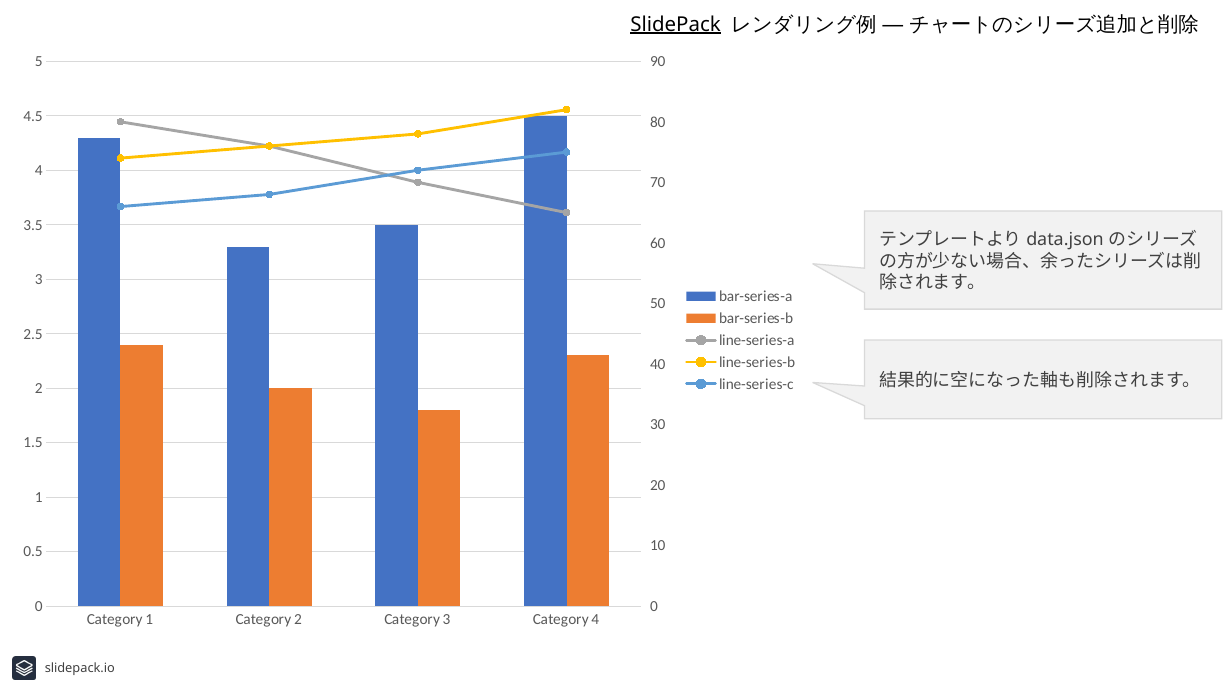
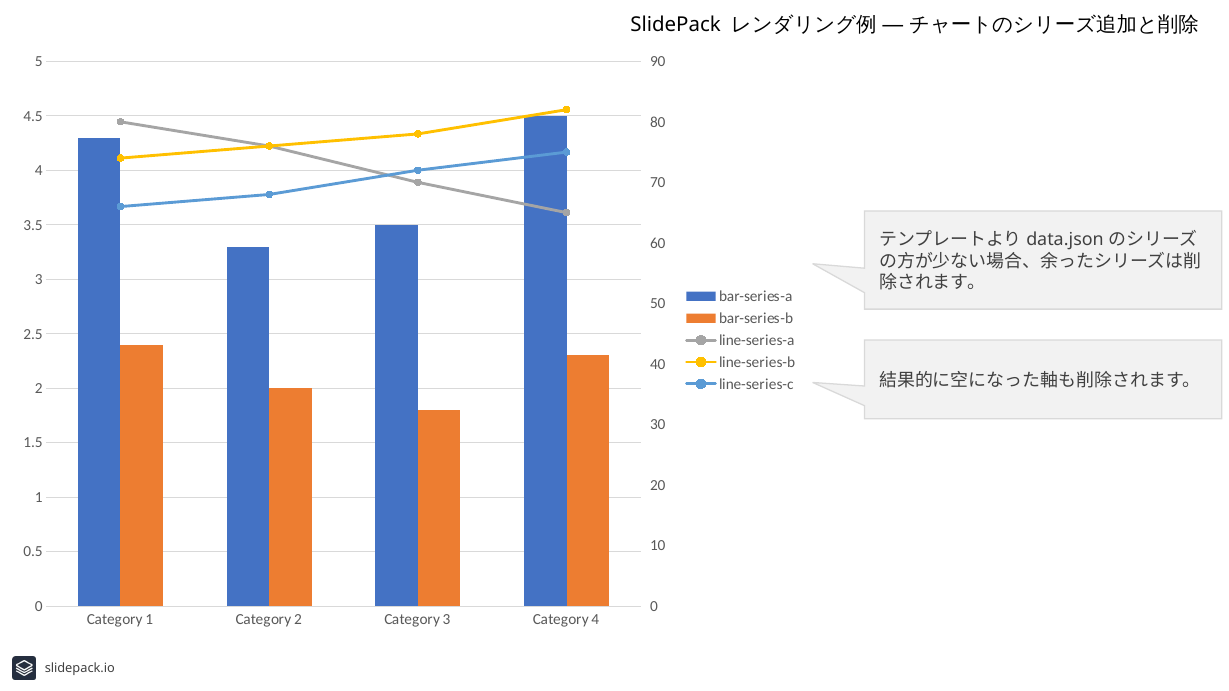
SlidePack underline: present -> none (676, 24)
